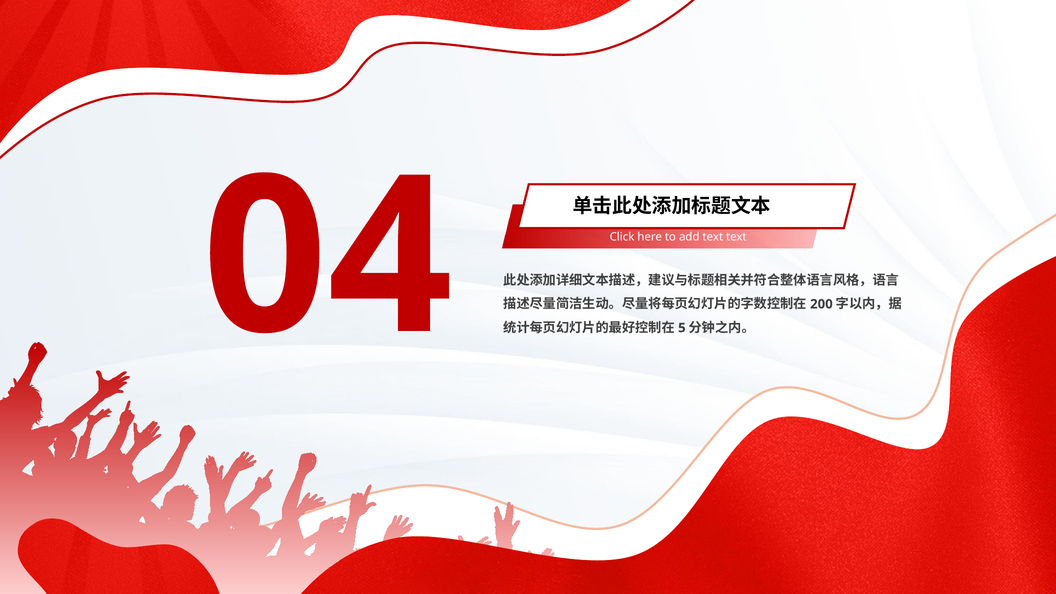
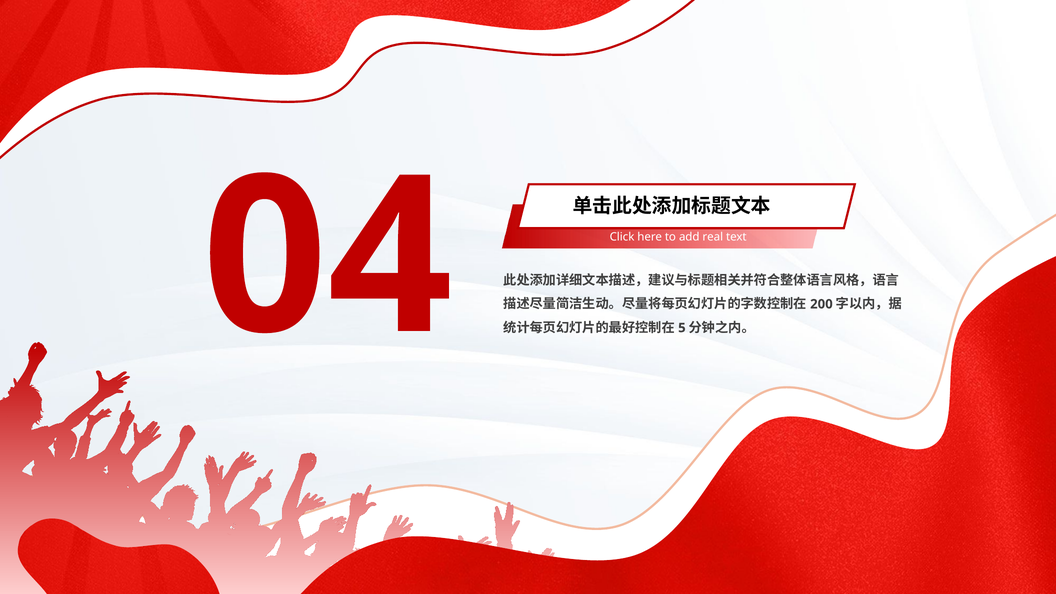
add text: text -> real (713, 237)
